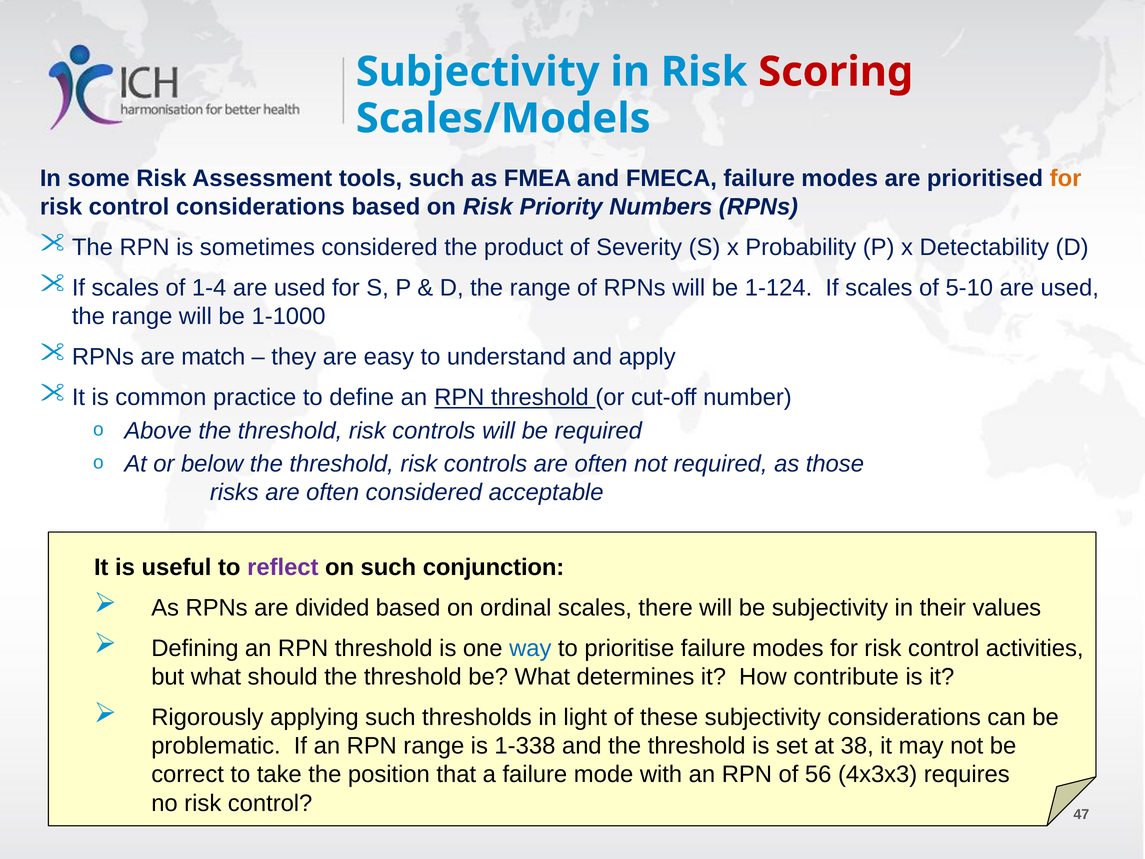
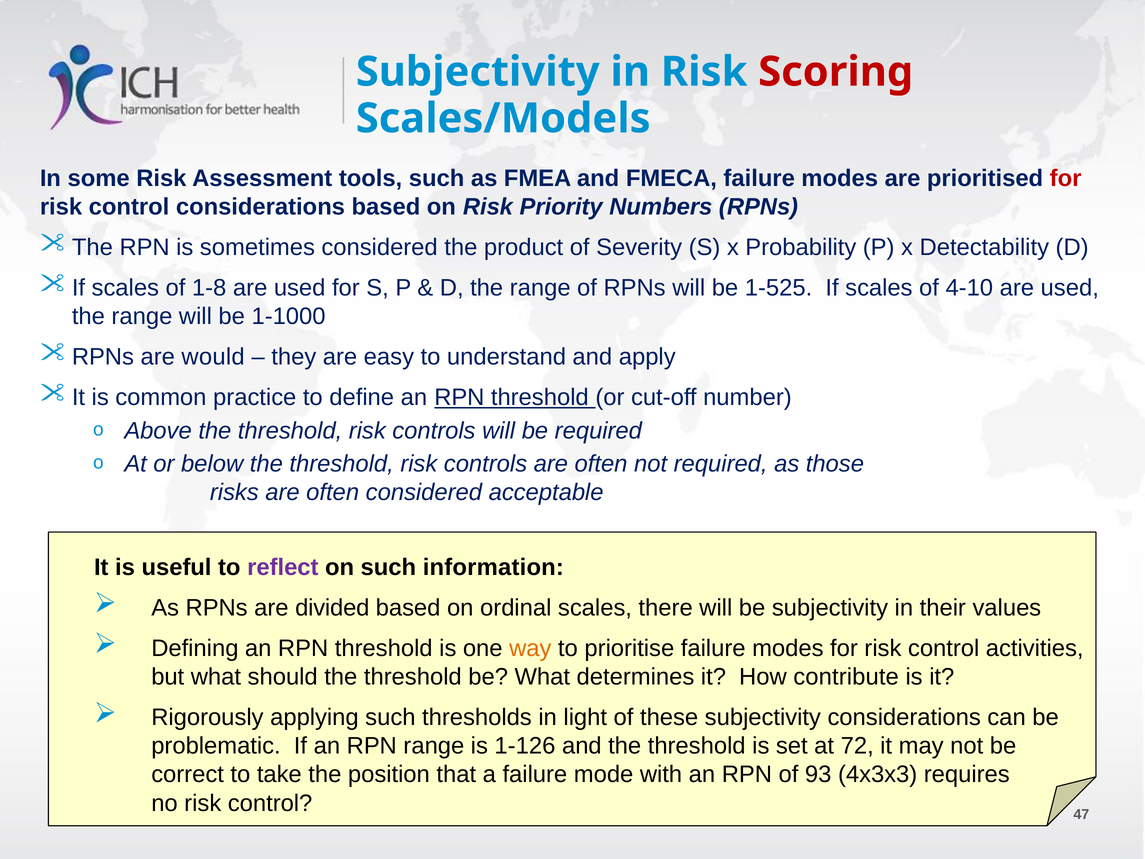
for colour: orange -> red (1066, 178)
1-4: 1-4 -> 1-8 (209, 288)
1-124: 1-124 -> 1-525 (779, 288)
5-10: 5-10 -> 4-10 (969, 288)
match: match -> would (213, 357)
conjunction: conjunction -> information (493, 567)
way colour: blue -> orange (530, 648)
1-338: 1-338 -> 1-126 (525, 746)
38: 38 -> 72 (857, 746)
56: 56 -> 93 (818, 774)
